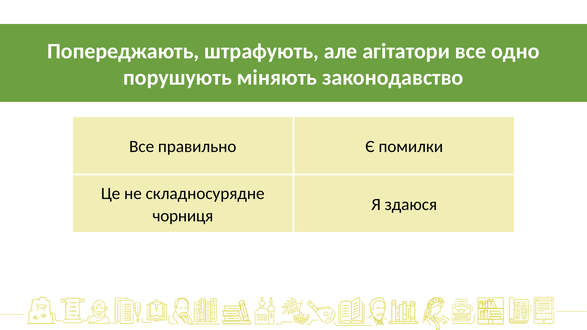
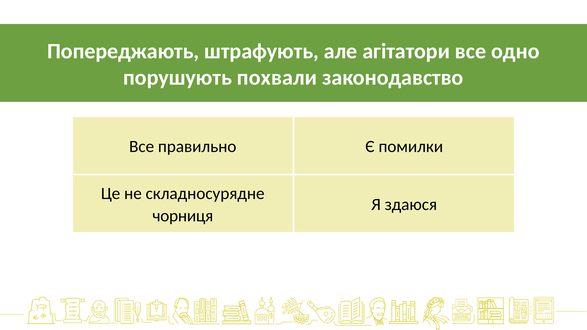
міняють: міняють -> похвали (277, 78)
